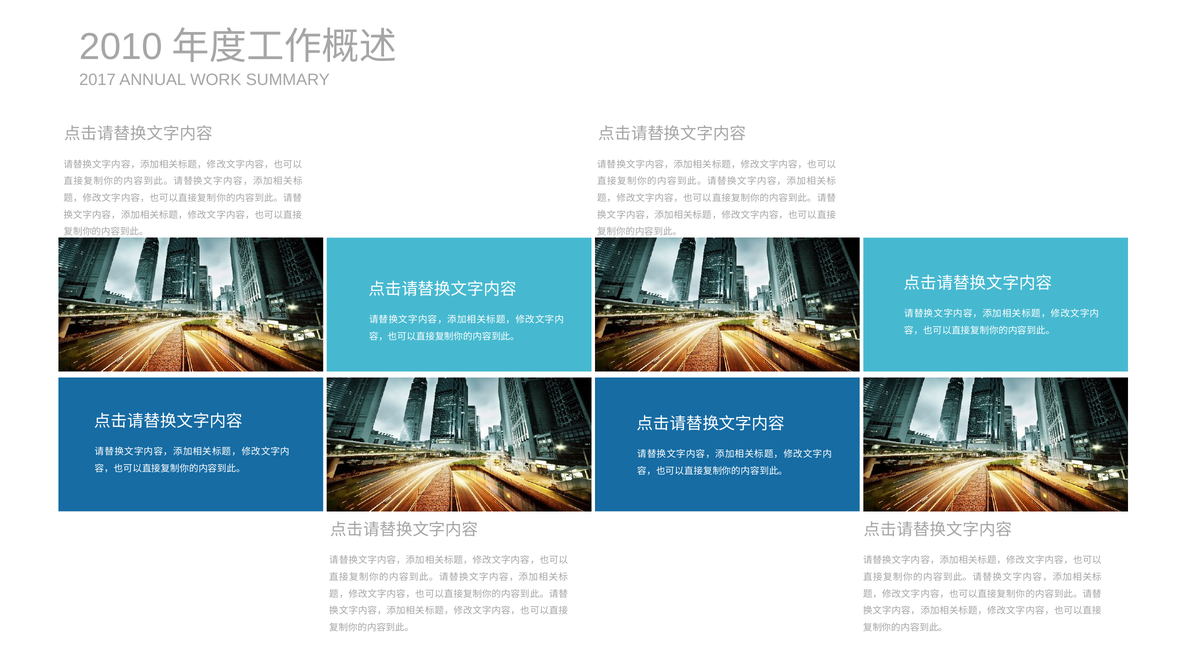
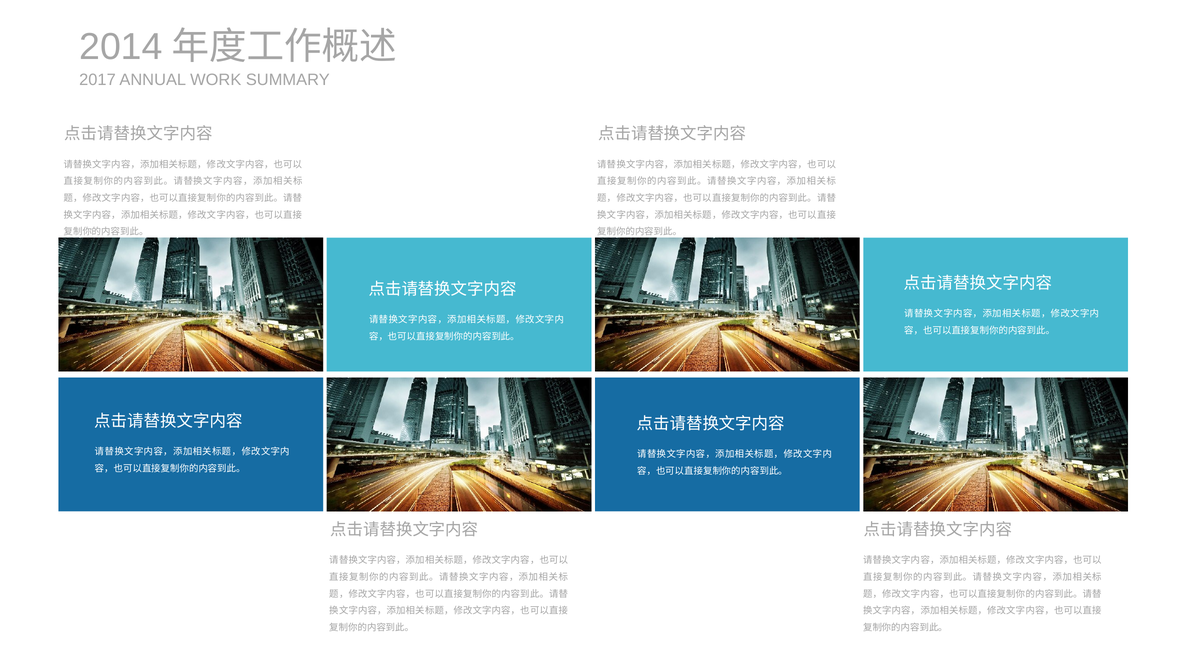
2010: 2010 -> 2014 (121, 47)
